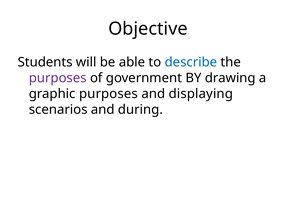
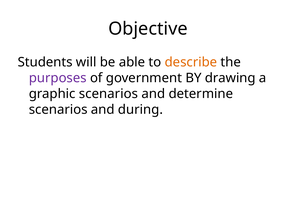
describe colour: blue -> orange (191, 62)
graphic purposes: purposes -> scenarios (108, 94)
displaying: displaying -> determine (201, 94)
